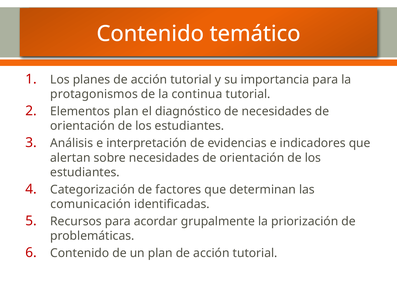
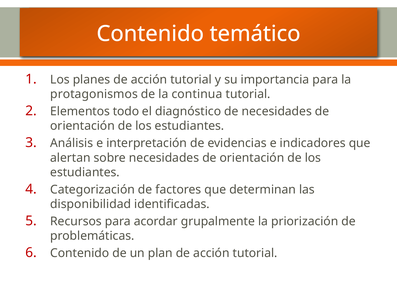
Elementos plan: plan -> todo (126, 111)
comunicación: comunicación -> disponibilidad (91, 204)
